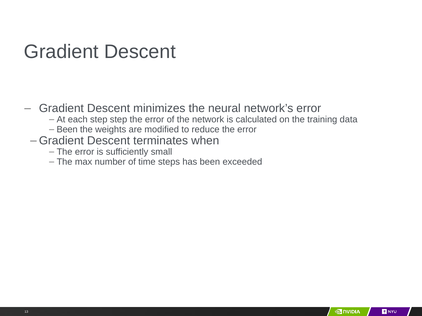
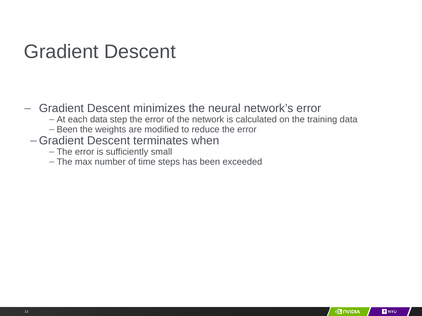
each step: step -> data (99, 120)
